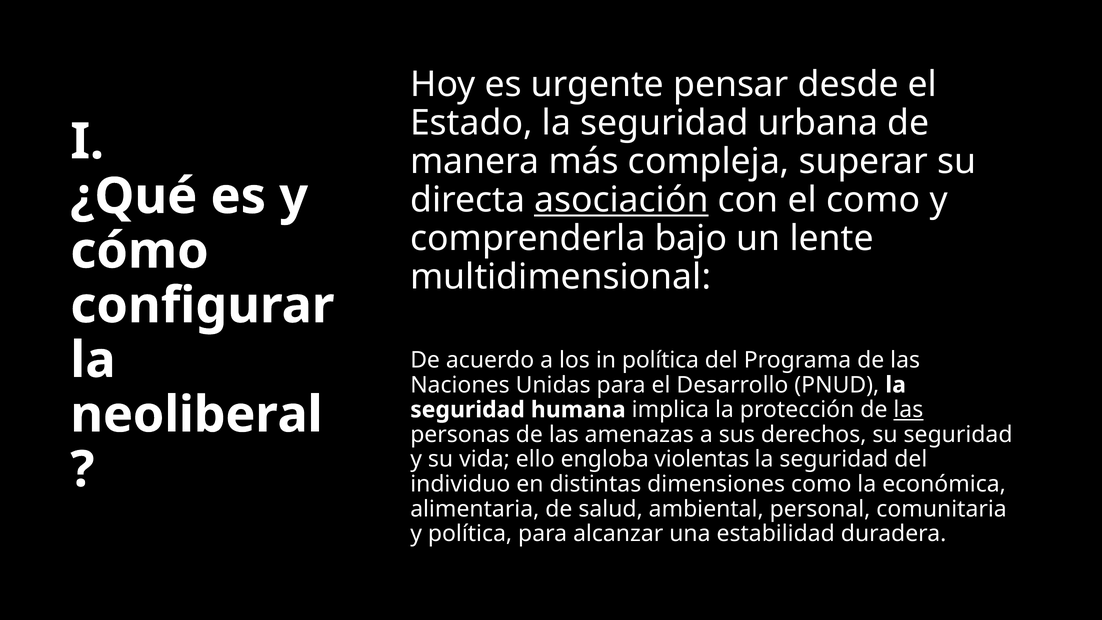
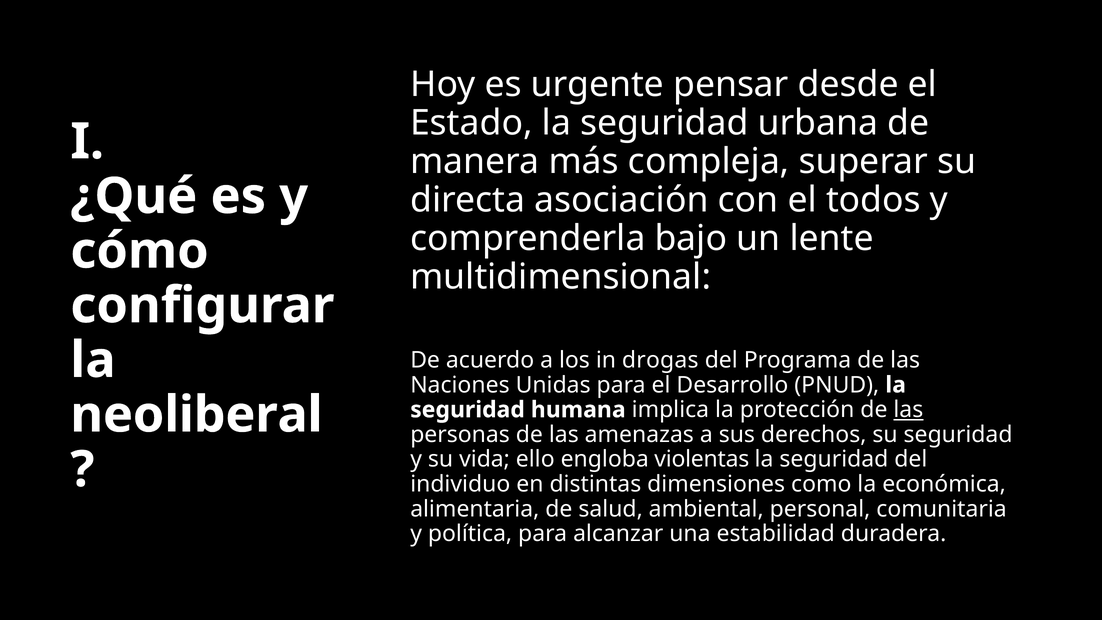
asociación underline: present -> none (621, 200)
el como: como -> todos (873, 200)
in política: política -> drogas (660, 360)
